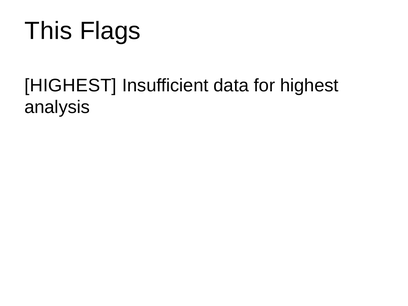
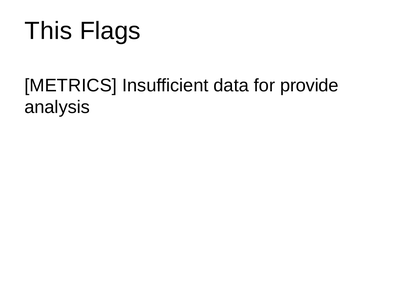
HIGHEST: HIGHEST -> METRICS (71, 86)
for highest: highest -> provide (309, 86)
